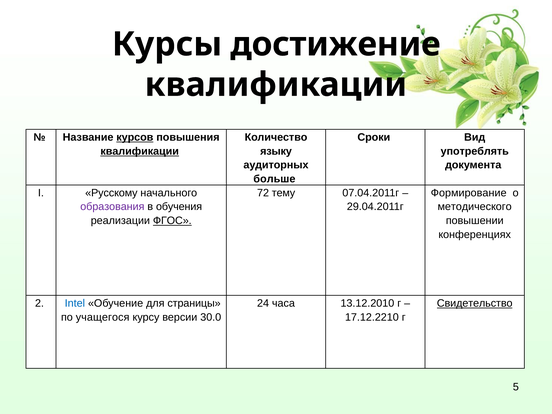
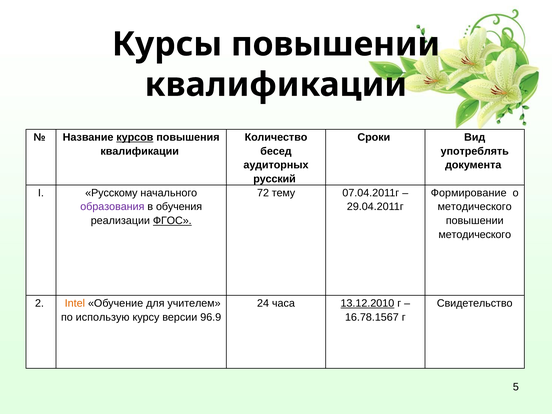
Курсы достижение: достижение -> повышении (335, 44)
квалификации underline: present -> none (140, 151)
языку: языку -> бесед (276, 151)
больше: больше -> русский (275, 179)
конференциях: конференциях -> методического (475, 234)
Intel colour: blue -> orange (75, 303)
страницы: страницы -> учителем (194, 303)
13.12.2010 underline: none -> present (367, 303)
Свидетельство underline: present -> none (475, 303)
учащегося: учащегося -> использую (103, 317)
30.0: 30.0 -> 96.9 (211, 317)
17.12.2210: 17.12.2210 -> 16.78.1567 (372, 317)
